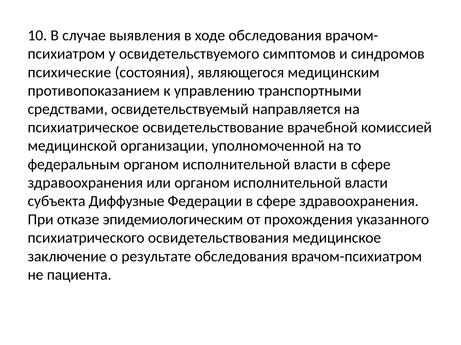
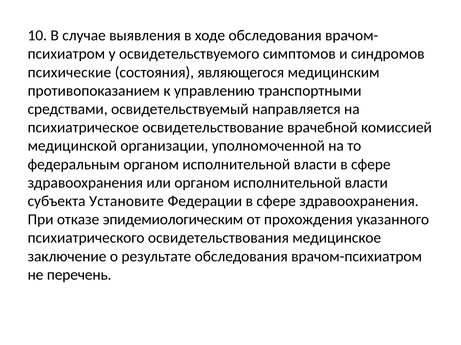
Диффузные: Диффузные -> Установите (126, 202)
пациента: пациента -> перечень (79, 275)
